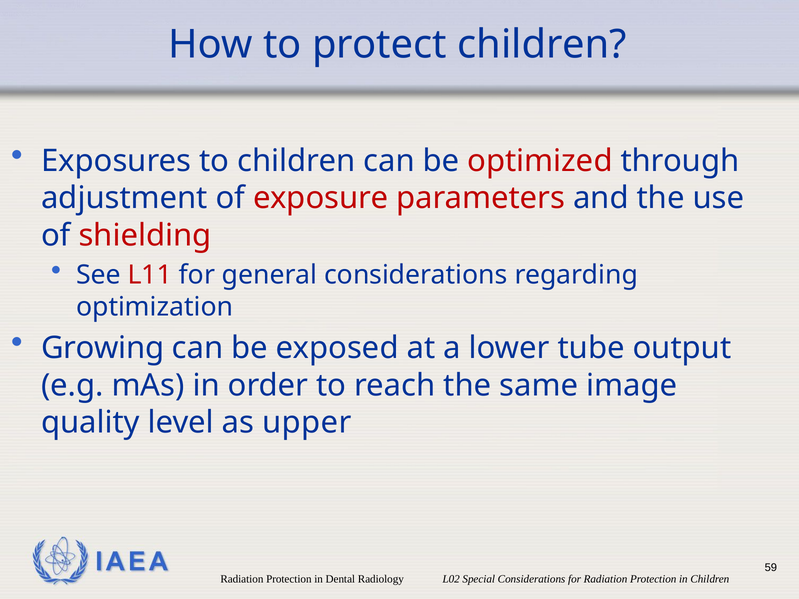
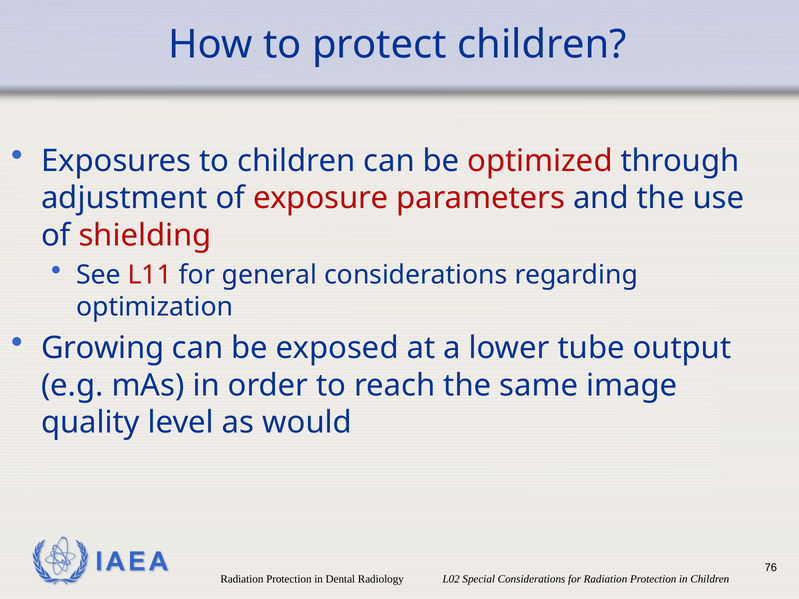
upper: upper -> would (307, 423)
59: 59 -> 76 (771, 568)
